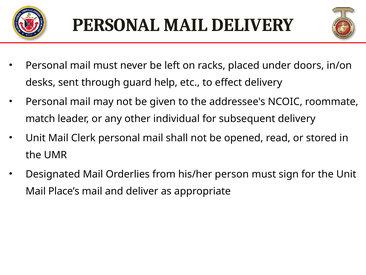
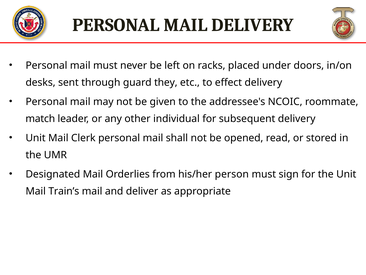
help: help -> they (166, 82)
Place’s: Place’s -> Train’s (64, 191)
